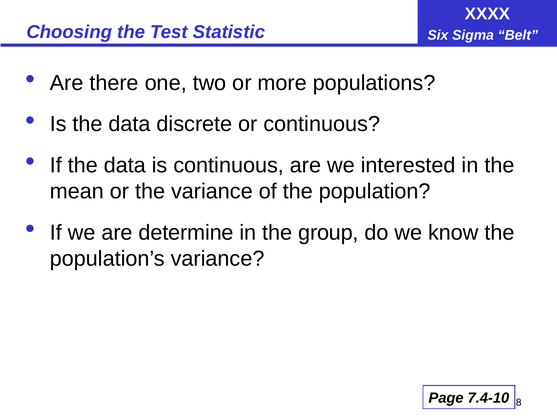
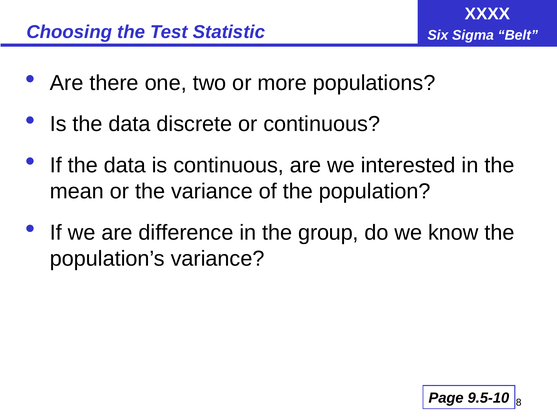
determine: determine -> difference (186, 232)
7.4-10: 7.4-10 -> 9.5-10 (488, 398)
